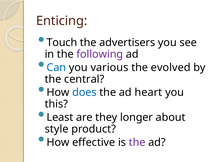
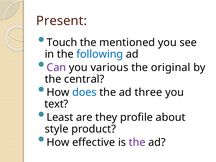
Enticing: Enticing -> Present (62, 21)
advertisers: advertisers -> mentioned (127, 43)
following colour: purple -> blue (100, 54)
Can colour: blue -> purple (56, 67)
evolved: evolved -> original (171, 67)
heart: heart -> three (148, 92)
this: this -> text (56, 104)
longer: longer -> profile (136, 117)
